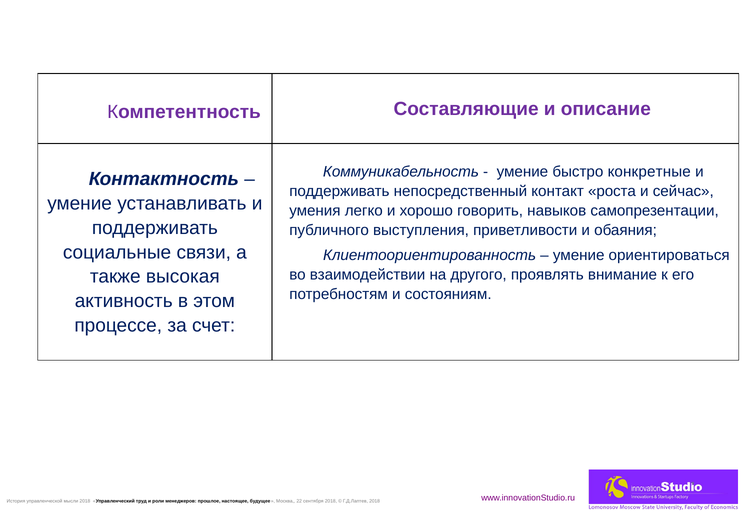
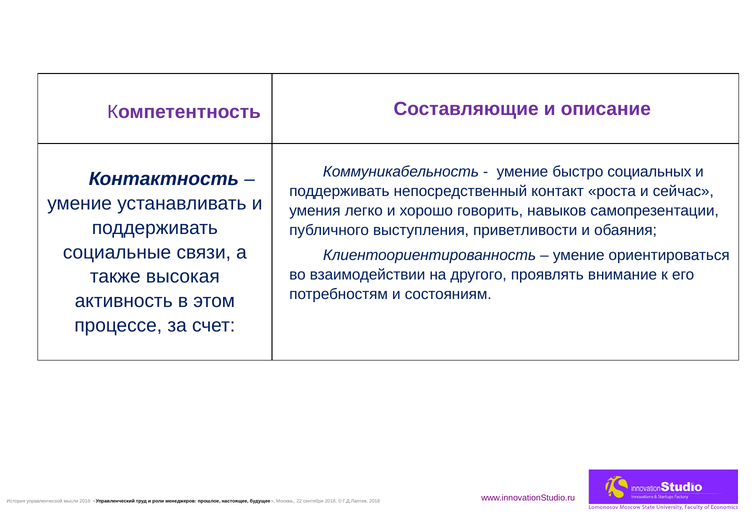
конкретные: конкретные -> социальных (649, 172)
